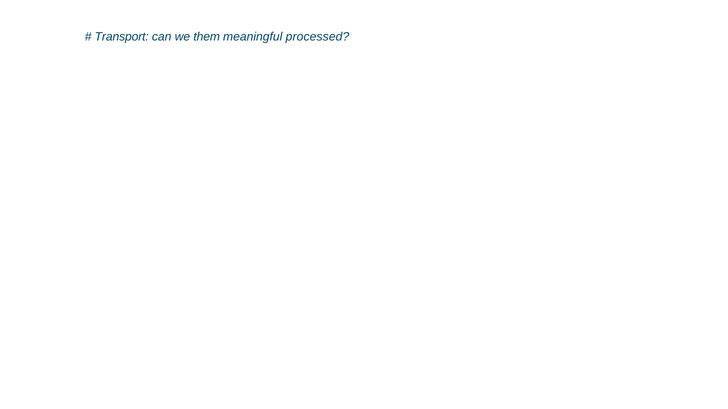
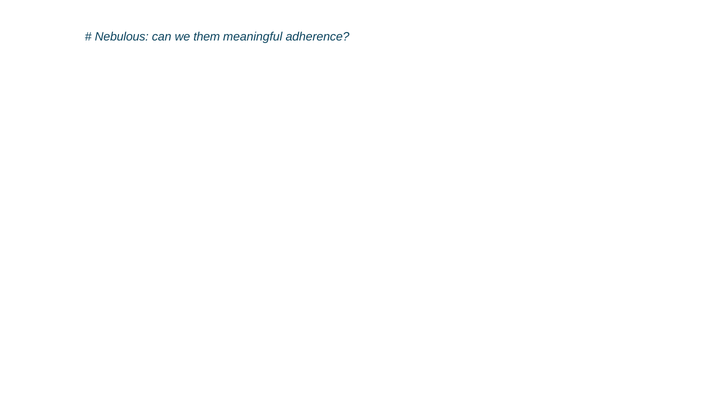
Transport: Transport -> Nebulous (122, 37)
processed: processed -> adherence (318, 37)
